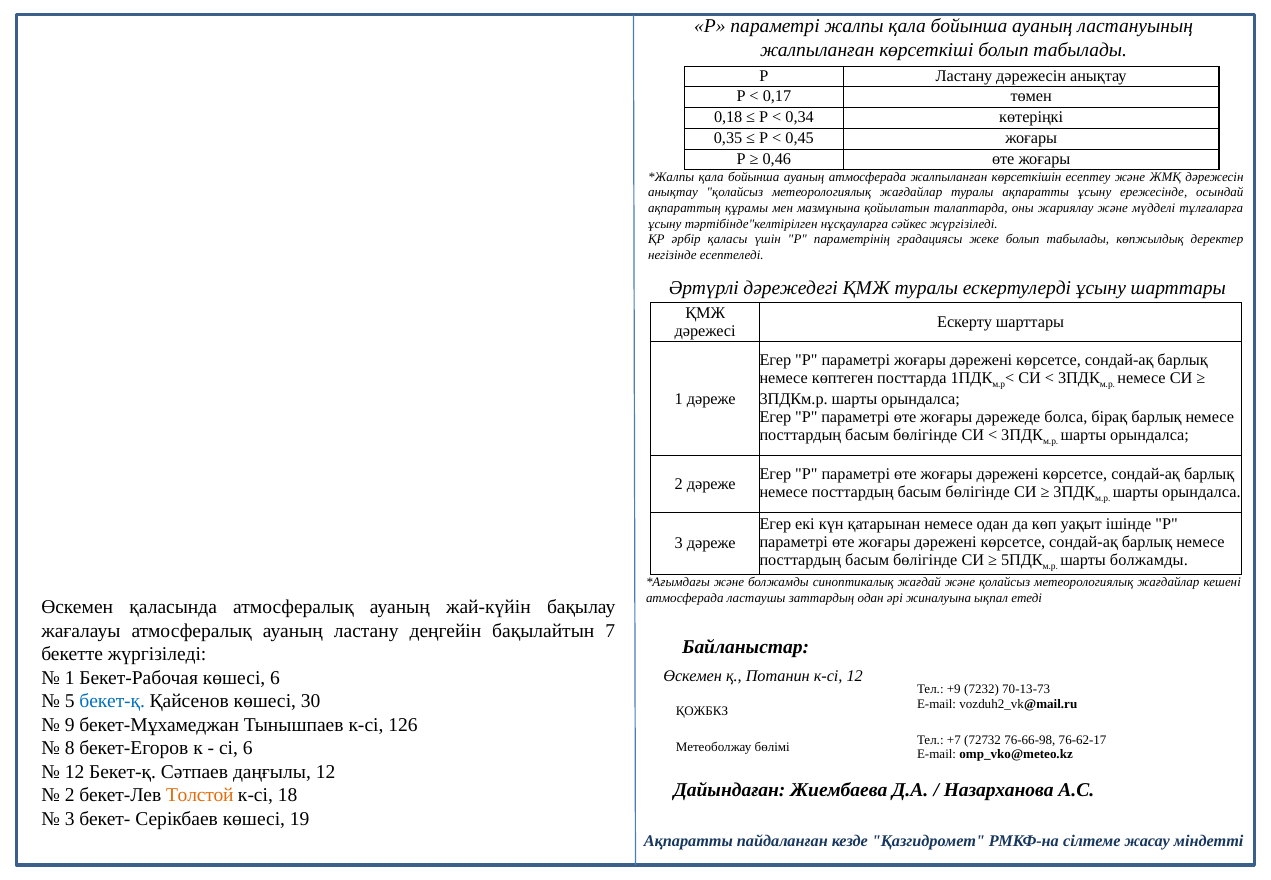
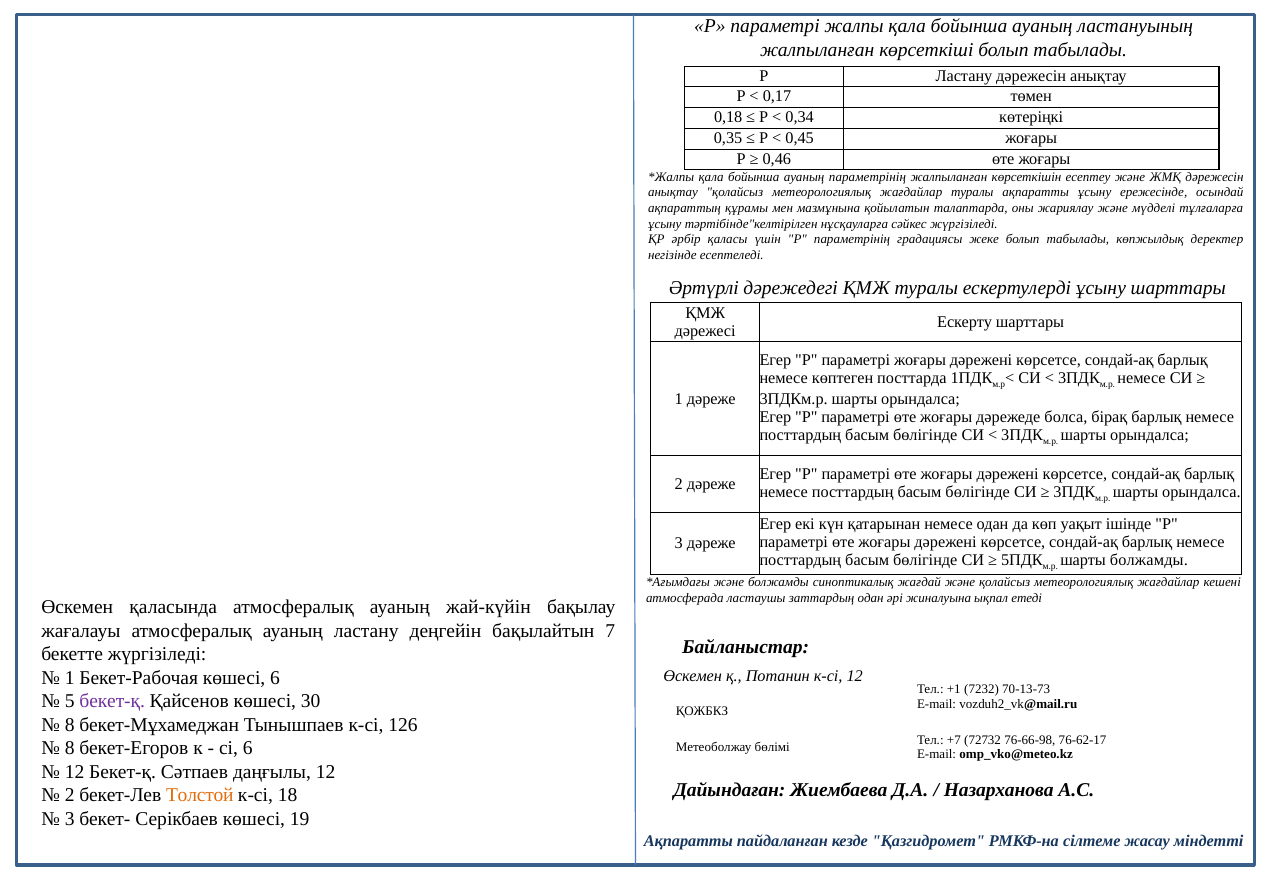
ауаның атмосферада: атмосферада -> параметрінің (867, 177)
+9: +9 -> +1 (954, 689)
бекет-қ colour: blue -> purple (112, 701)
9: 9 -> 8 (70, 725)
